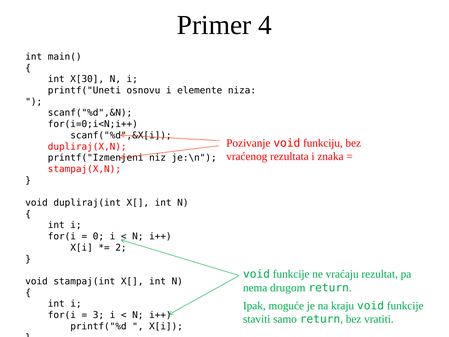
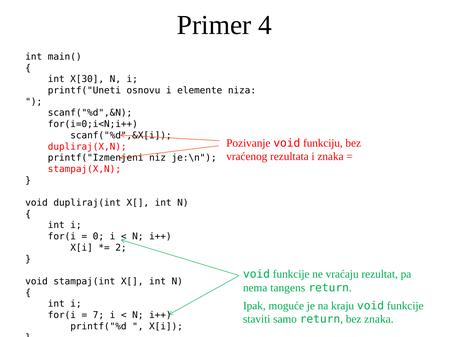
drugom: drugom -> tangens (288, 288)
3: 3 -> 7 (98, 315)
bez vratiti: vratiti -> znaka (379, 319)
